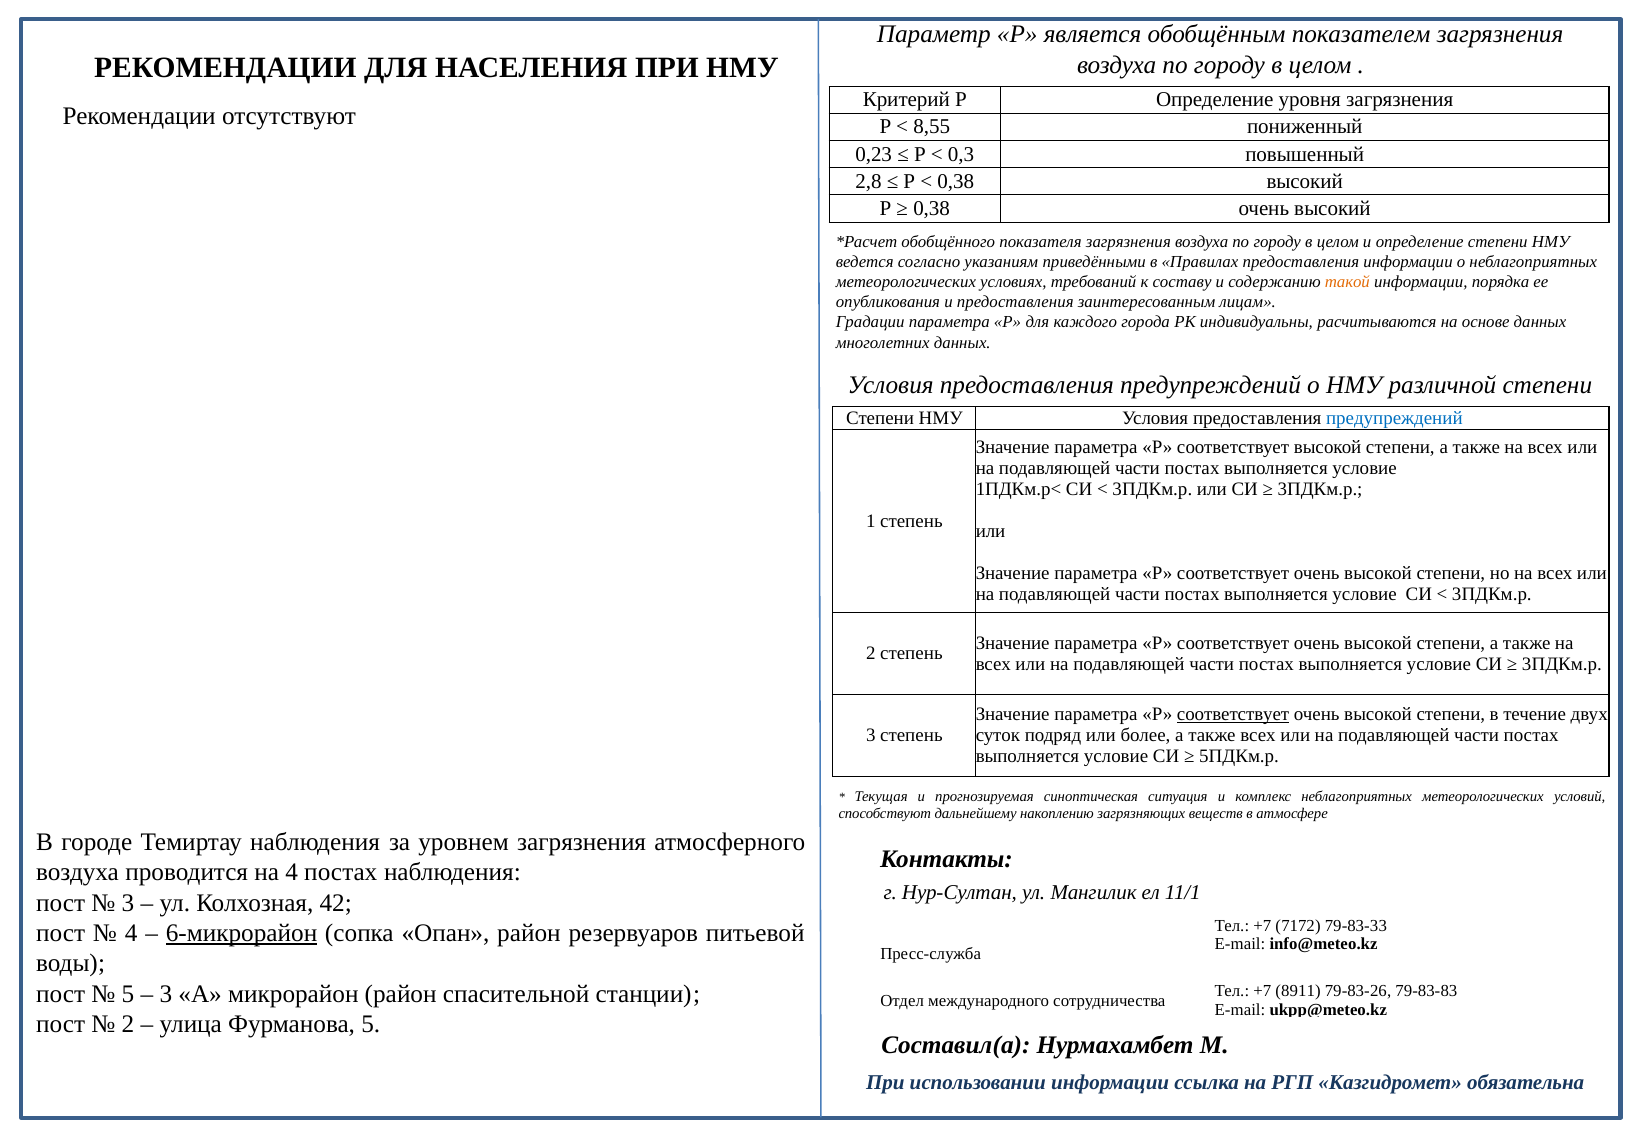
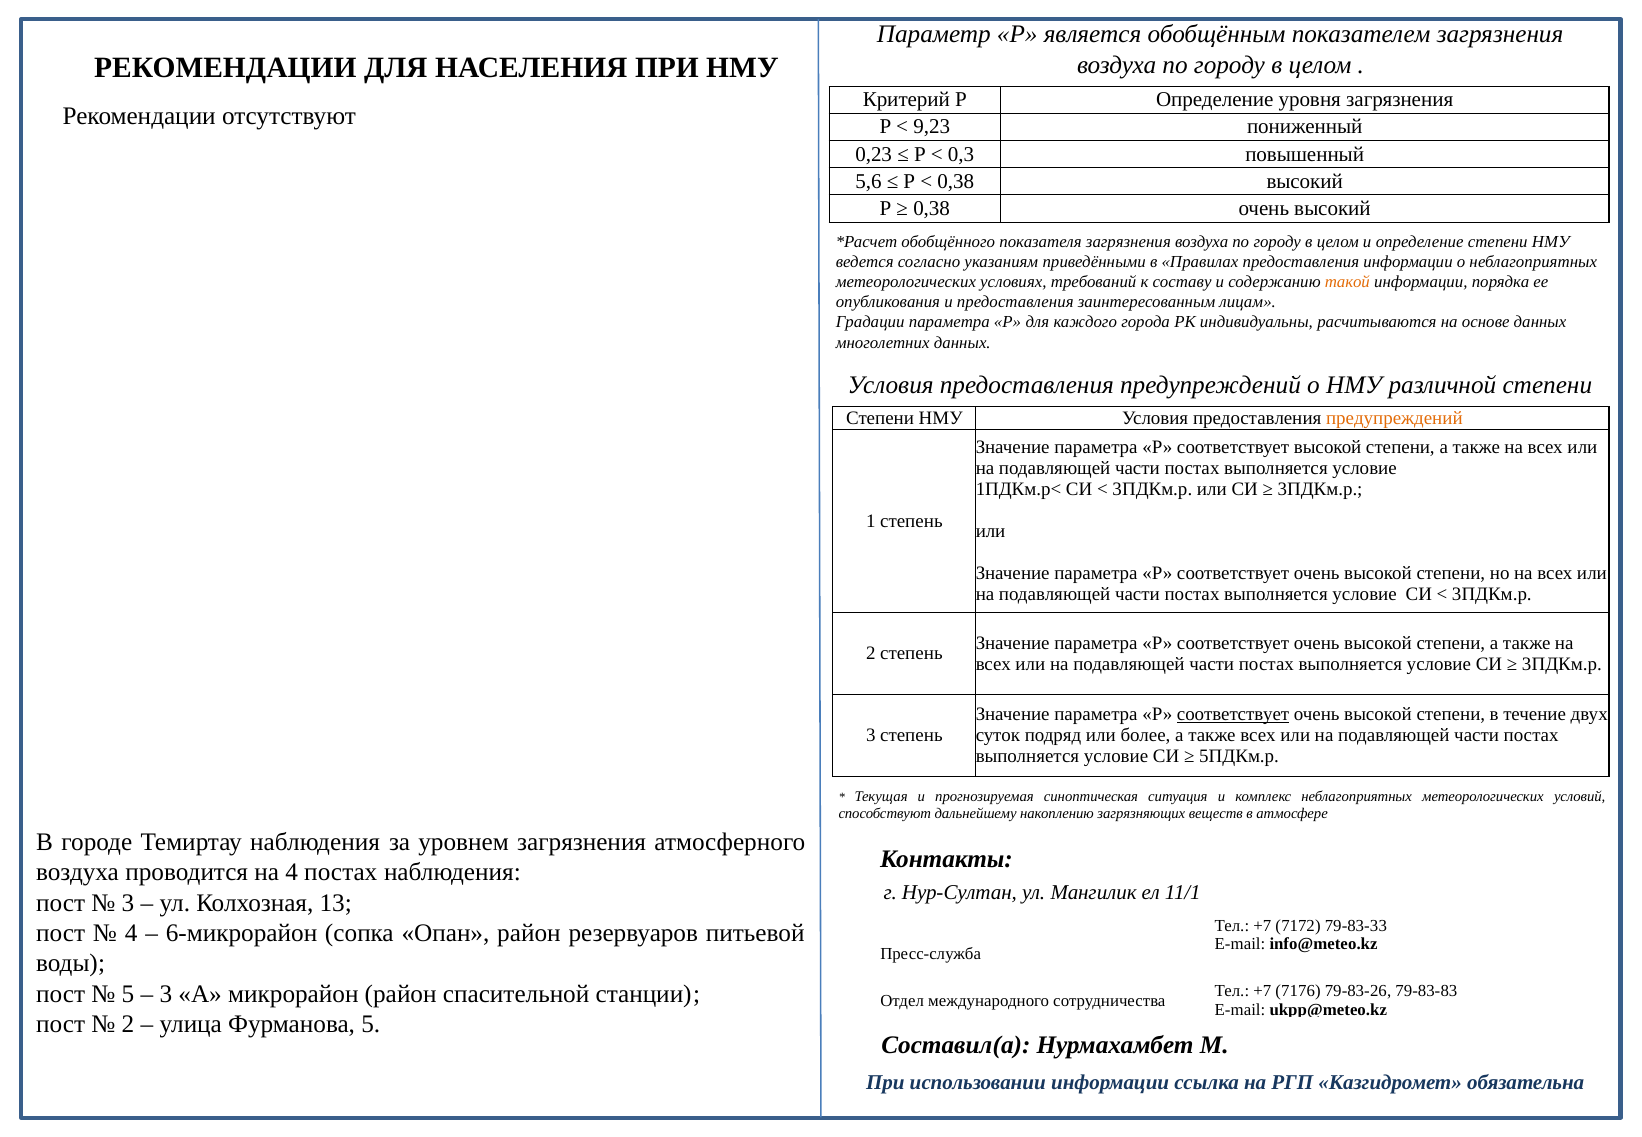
8,55: 8,55 -> 9,23 (932, 127)
2,8: 2,8 -> 5,6 (869, 181)
предупреждений colour: blue -> orange (1394, 418)
42: 42 -> 13 (336, 903)
6-микрорайон underline: present -> none (242, 933)
8911: 8911 -> 7176 (1298, 991)
